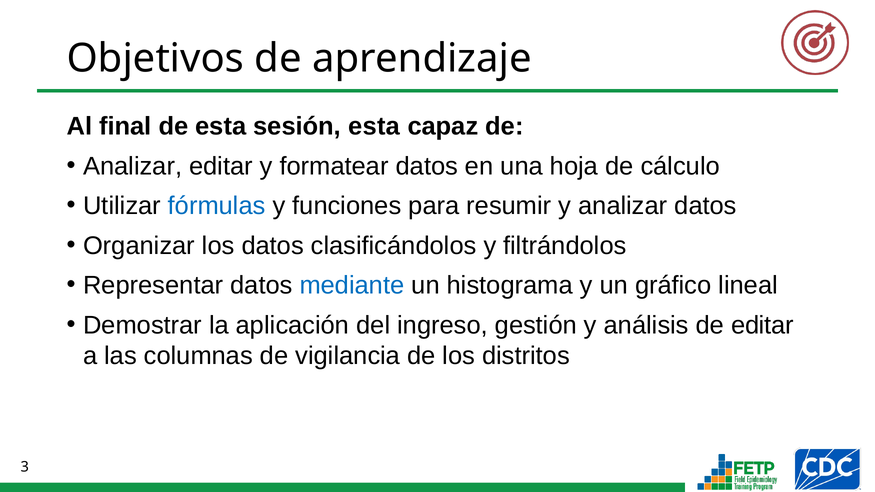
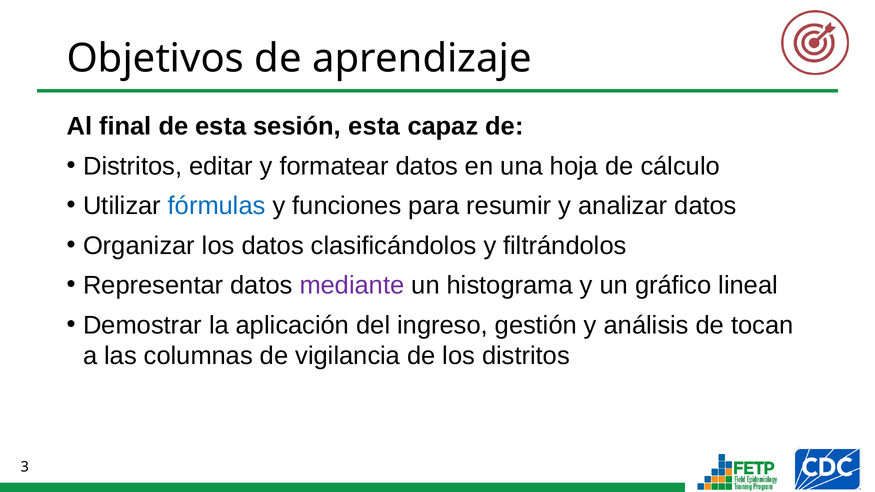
Analizar: Analizar -> Distritos (133, 166)
mediante colour: blue -> purple (352, 286)
de editar: editar -> tocan (762, 325)
